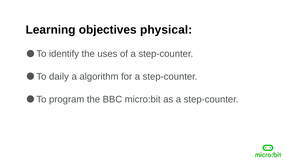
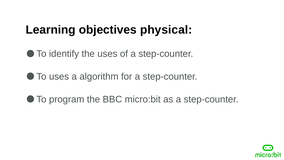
To daily: daily -> uses (59, 76)
